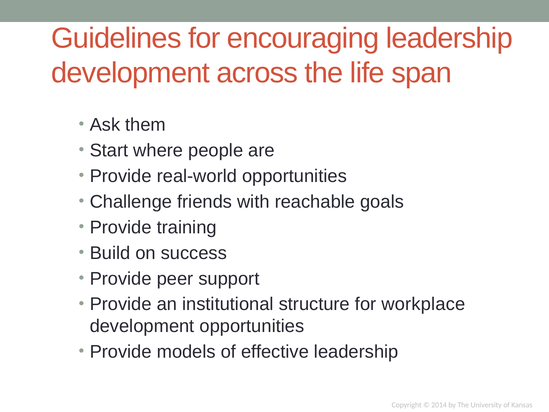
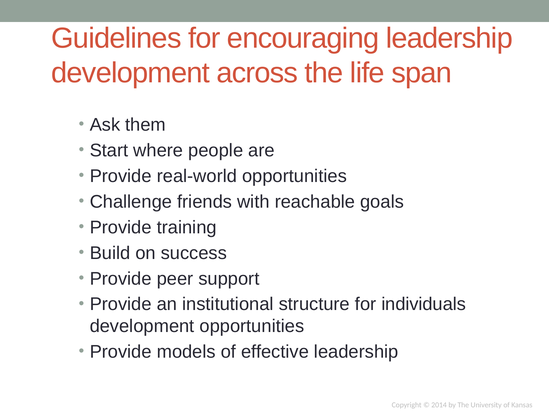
workplace: workplace -> individuals (424, 304)
